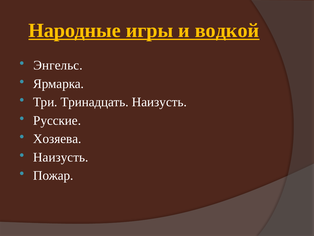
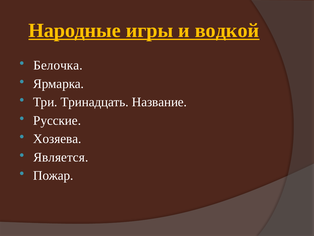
Энгельс: Энгельс -> Белочка (58, 65)
Тринадцать Наизусть: Наизусть -> Название (159, 102)
Наизусть: Наизусть -> Является (61, 157)
